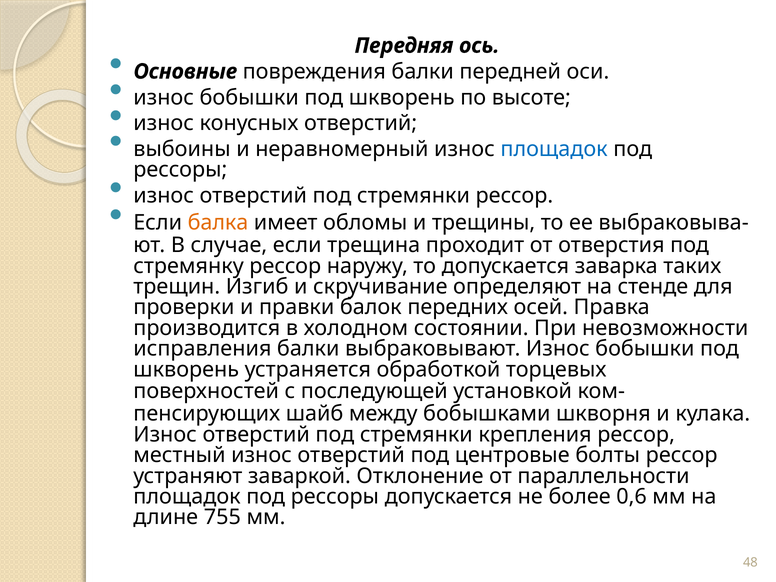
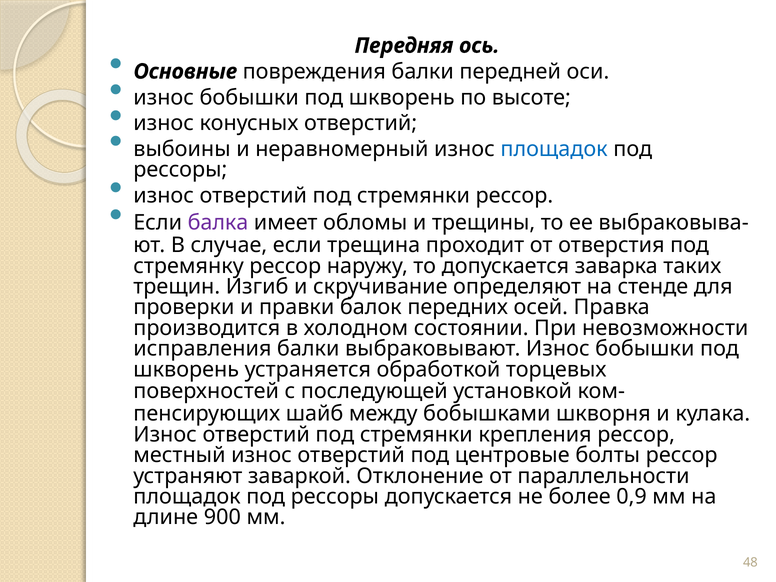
балка colour: orange -> purple (218, 222)
0,6: 0,6 -> 0,9 (632, 497)
755: 755 -> 900 (222, 517)
